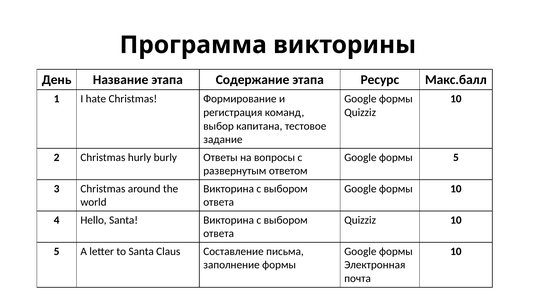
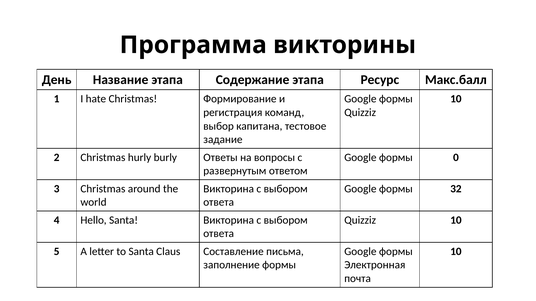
формы 5: 5 -> 0 (456, 158)
формы 10: 10 -> 32 (456, 189)
